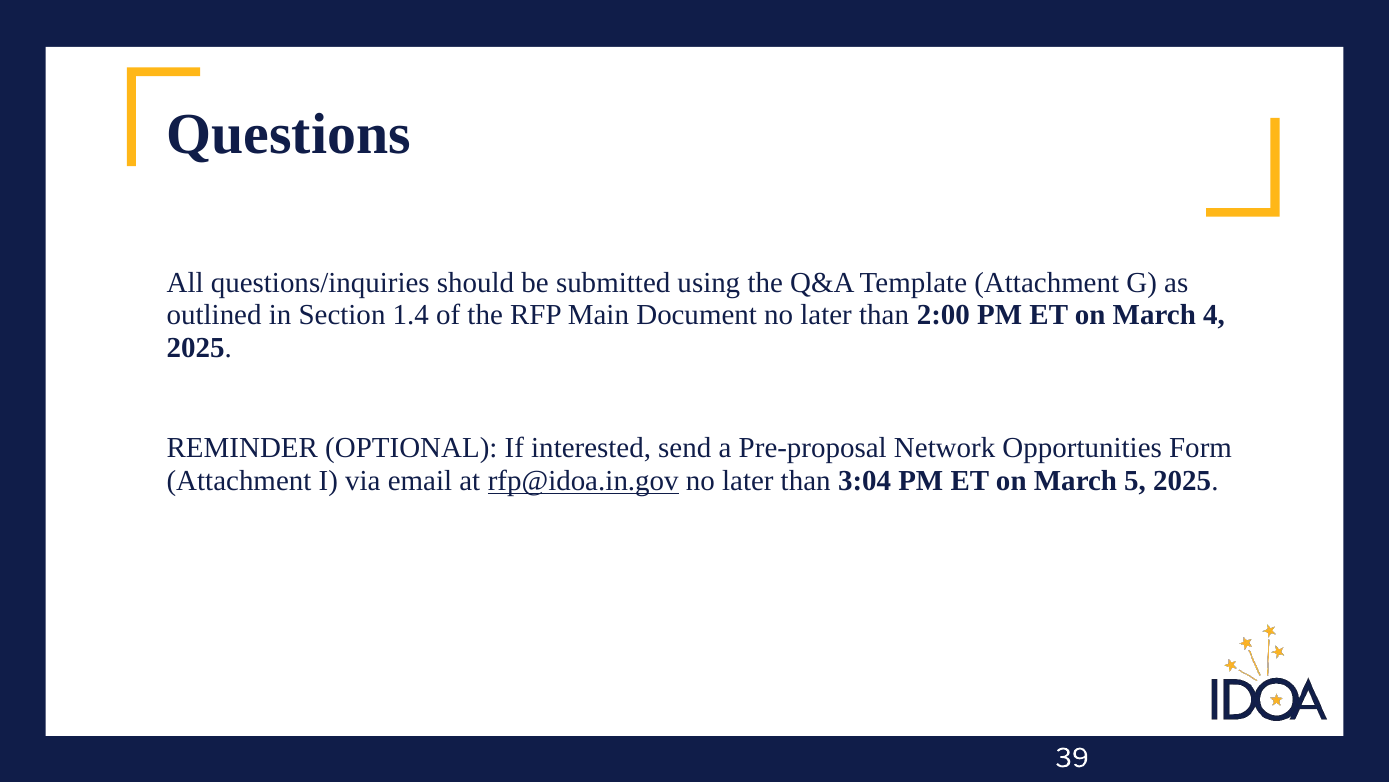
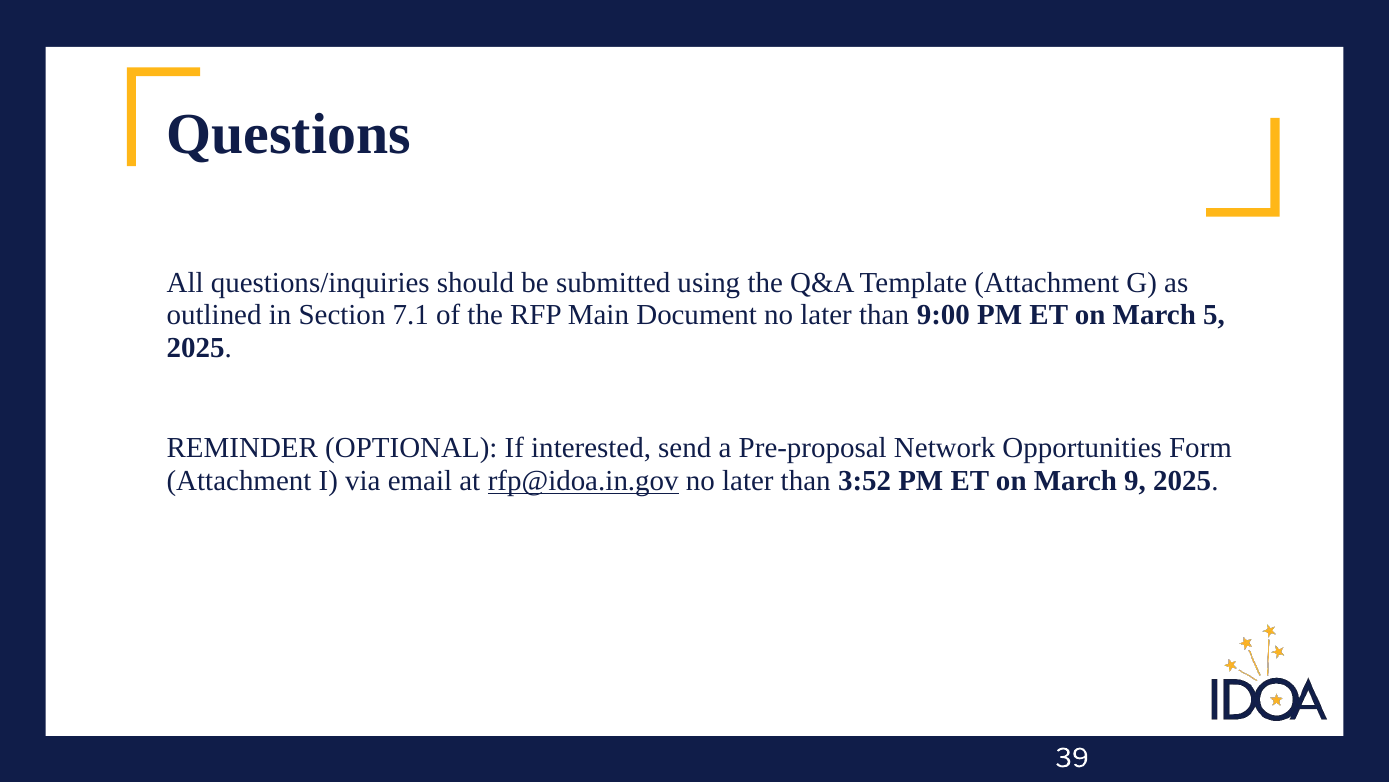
1.4: 1.4 -> 7.1 (411, 315)
2:00: 2:00 -> 9:00 (943, 315)
4: 4 -> 5 (1214, 315)
3:04: 3:04 -> 3:52 (865, 480)
5: 5 -> 9 (1135, 480)
